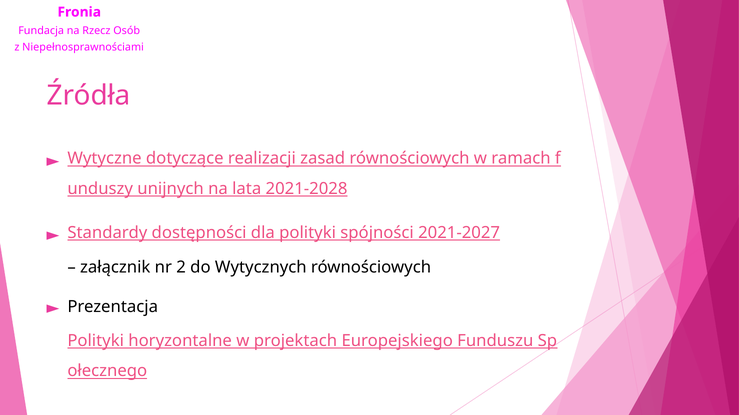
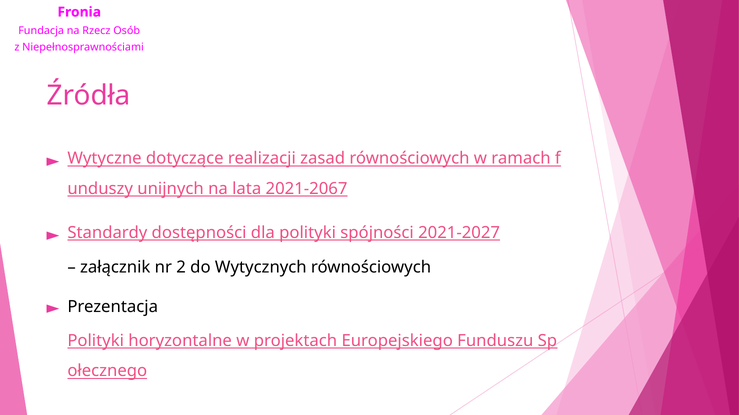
2021-2028: 2021-2028 -> 2021-2067 (307, 189)
